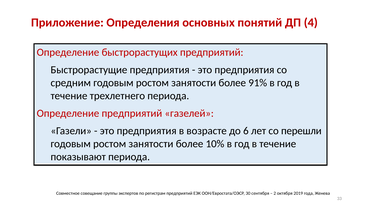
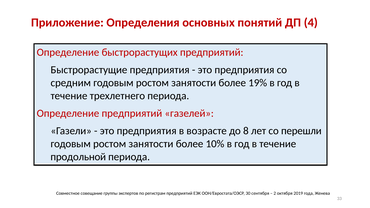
91%: 91% -> 19% (258, 83)
6: 6 -> 8 (246, 131)
показывают: показывают -> продольной (78, 157)
